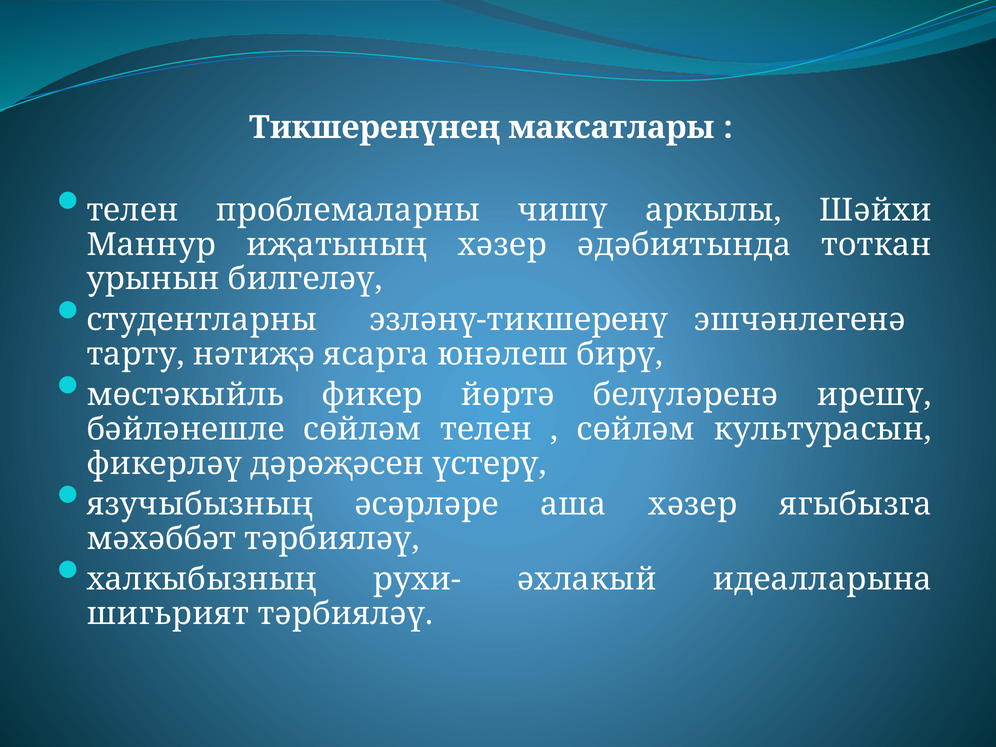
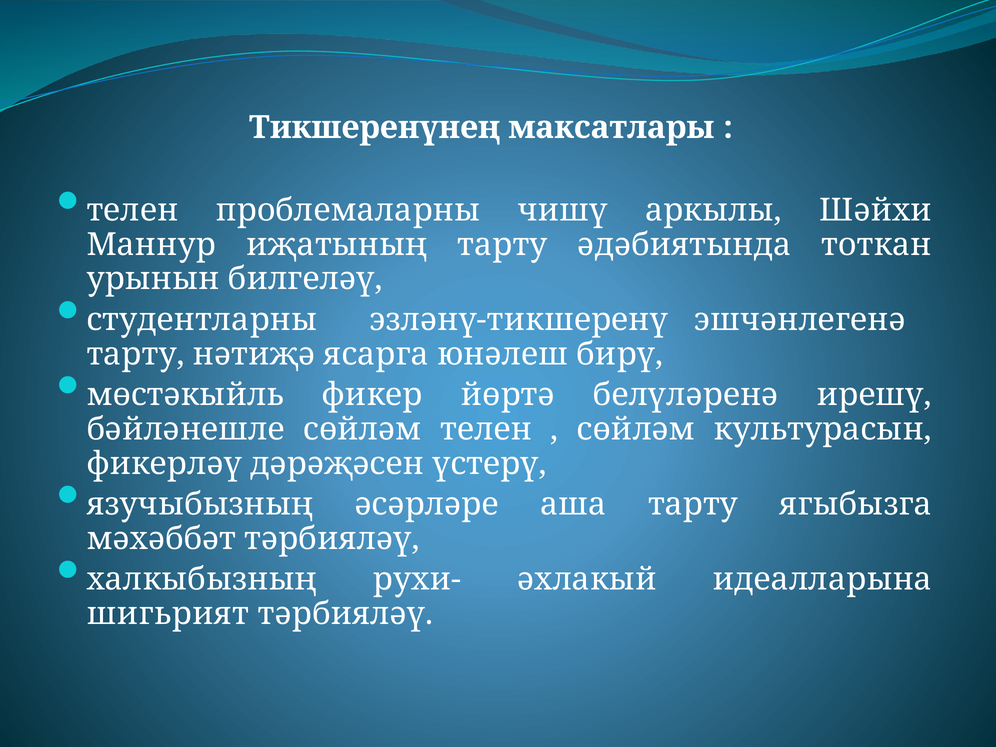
иҗатының хәзер: хәзер -> тарту (502, 245)
аша хәзер: хәзер -> тарту (693, 504)
